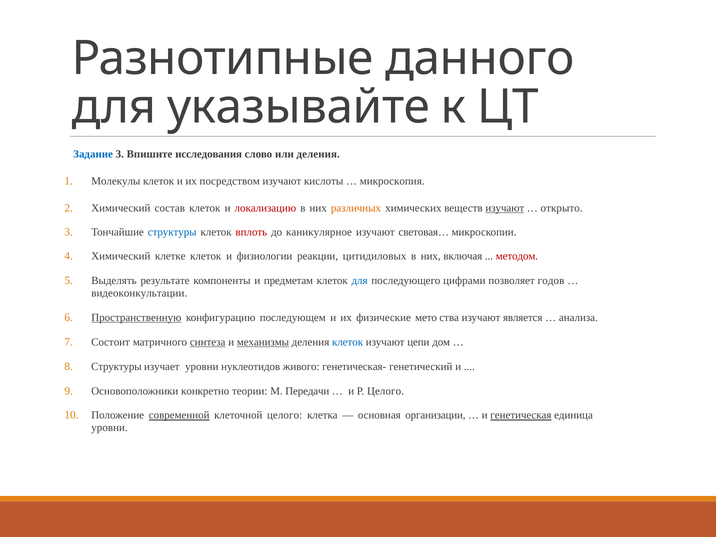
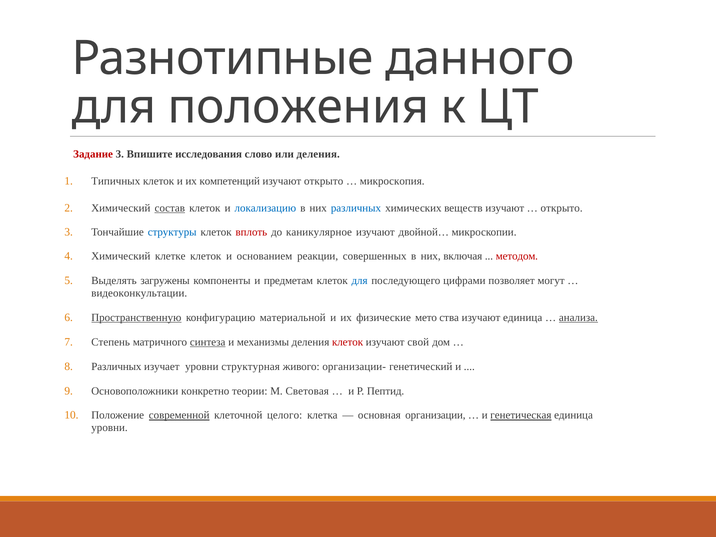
указывайте: указывайте -> положения (298, 107)
Задание colour: blue -> red (93, 154)
Молекулы: Молекулы -> Типичных (116, 181)
посредством: посредством -> компетенций (230, 181)
изучают кислоты: кислоты -> открыто (324, 181)
состав underline: none -> present (170, 208)
локализацию colour: red -> blue (265, 208)
различных colour: orange -> blue (356, 208)
изучают underline: present -> none (505, 208)
световая…: световая… -> двойной… (424, 232)
физиологии: физиологии -> основанием (265, 256)
цитидиловых: цитидиловых -> совершенных (375, 256)
результате: результате -> загружены (165, 281)
годов: годов -> могут (551, 281)
последующем: последующем -> материальной (293, 318)
изучают является: является -> единица (523, 318)
анализа underline: none -> present (578, 318)
Состоит: Состоит -> Степень (111, 342)
механизмы underline: present -> none (263, 342)
клеток colour: blue -> red (348, 342)
цепи: цепи -> свой (418, 342)
Структуры: Структуры -> Различных (116, 367)
нуклеотидов: нуклеотидов -> структурная (251, 367)
генетическая-: генетическая- -> организации- (354, 367)
Передачи: Передачи -> Световая (307, 391)
Р Целого: Целого -> Пептид (386, 391)
